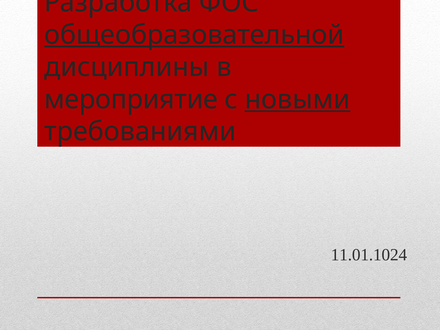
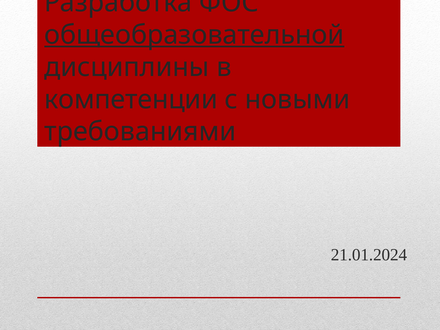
мероприятие: мероприятие -> компетенции (131, 100)
новыми underline: present -> none (298, 100)
11.01.1024: 11.01.1024 -> 21.01.2024 (369, 255)
